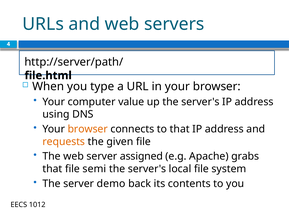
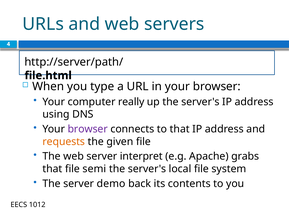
value: value -> really (131, 102)
browser colour: orange -> purple (88, 129)
assigned: assigned -> interpret (141, 156)
